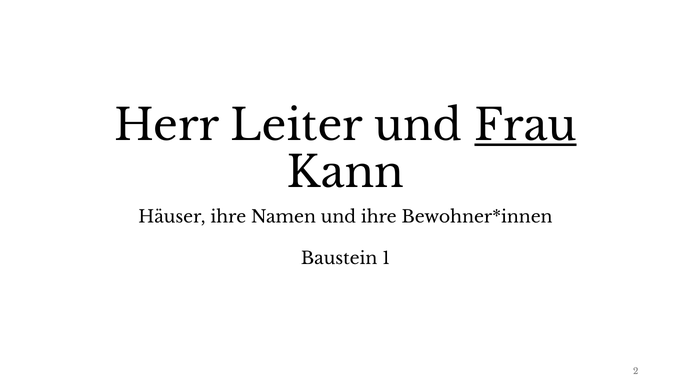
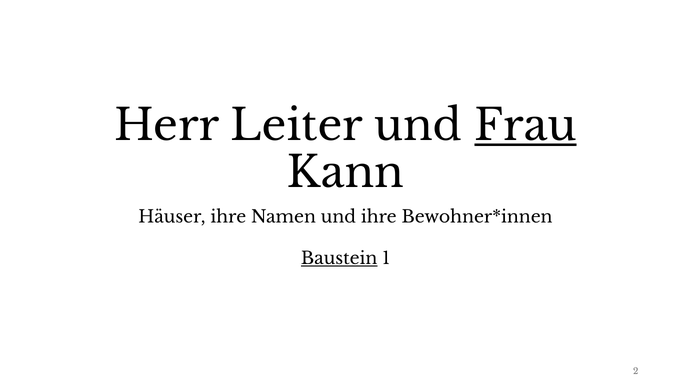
Baustein underline: none -> present (339, 258)
